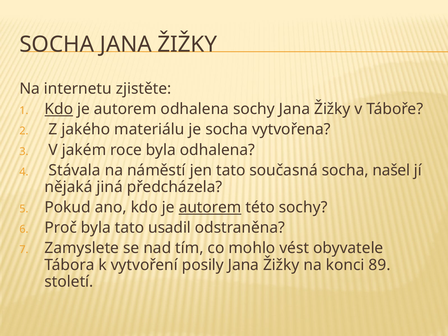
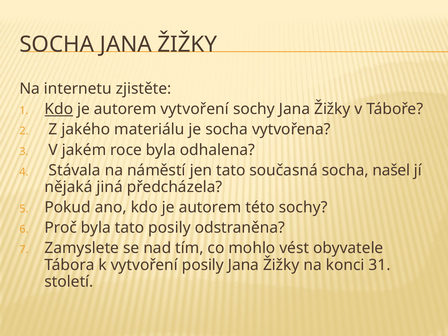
autorem odhalena: odhalena -> vytvoření (195, 109)
autorem underline: present -> none (210, 207)
tato usadil: usadil -> posily (169, 228)
89: 89 -> 31 (380, 265)
